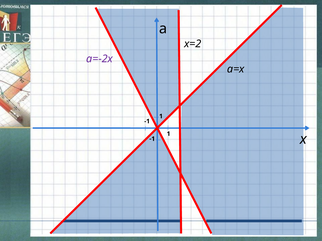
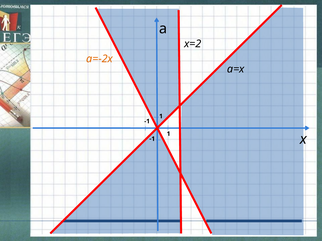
а=-2х colour: purple -> orange (99, 59)
